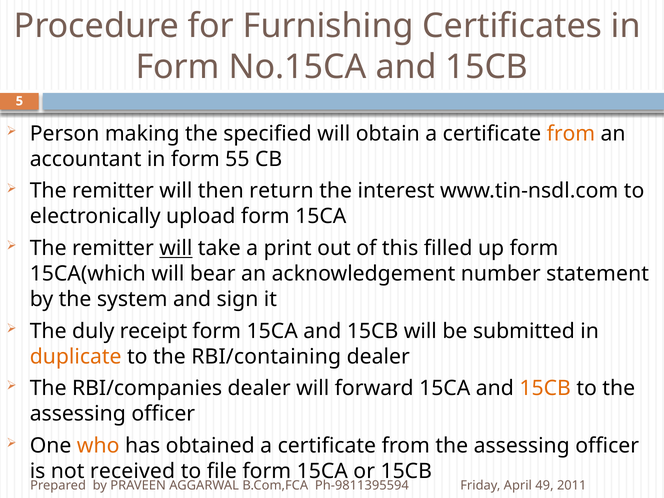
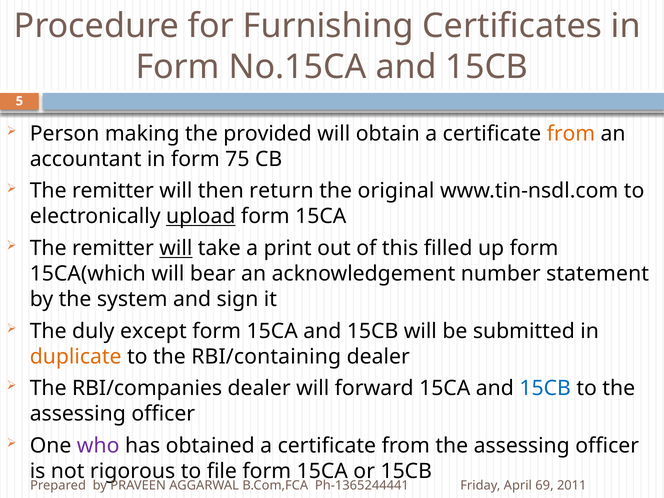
specified: specified -> provided (268, 134)
55: 55 -> 75 (237, 159)
interest: interest -> original (396, 191)
upload underline: none -> present (201, 216)
receipt: receipt -> except (153, 331)
15CB colour: orange -> blue (545, 388)
who colour: orange -> purple (98, 446)
received: received -> rigorous (133, 471)
Ph-9811395594: Ph-9811395594 -> Ph-1365244441 (362, 486)
49: 49 -> 69 (544, 486)
